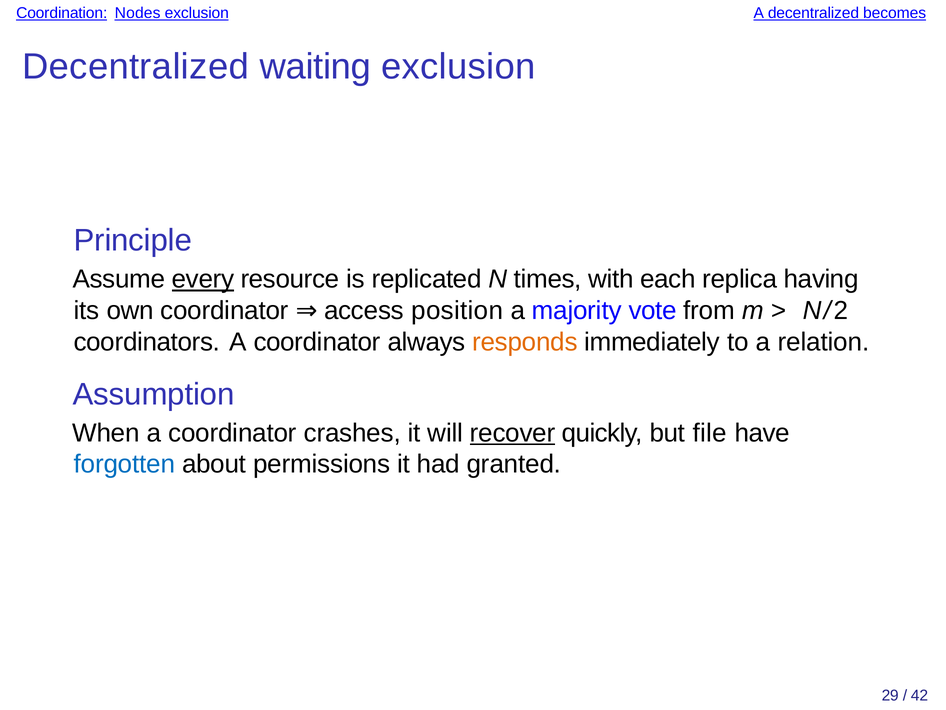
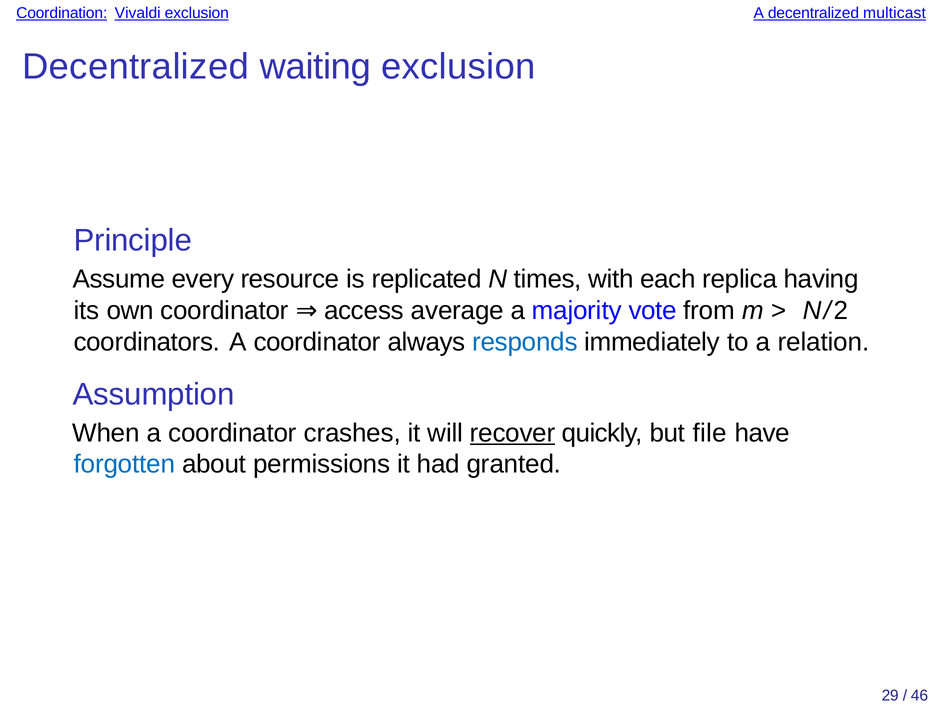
Nodes: Nodes -> Vivaldi (138, 13)
becomes: becomes -> multicast (895, 13)
every underline: present -> none (203, 279)
position: position -> average (457, 311)
responds colour: orange -> blue (525, 342)
42: 42 -> 46 (919, 696)
